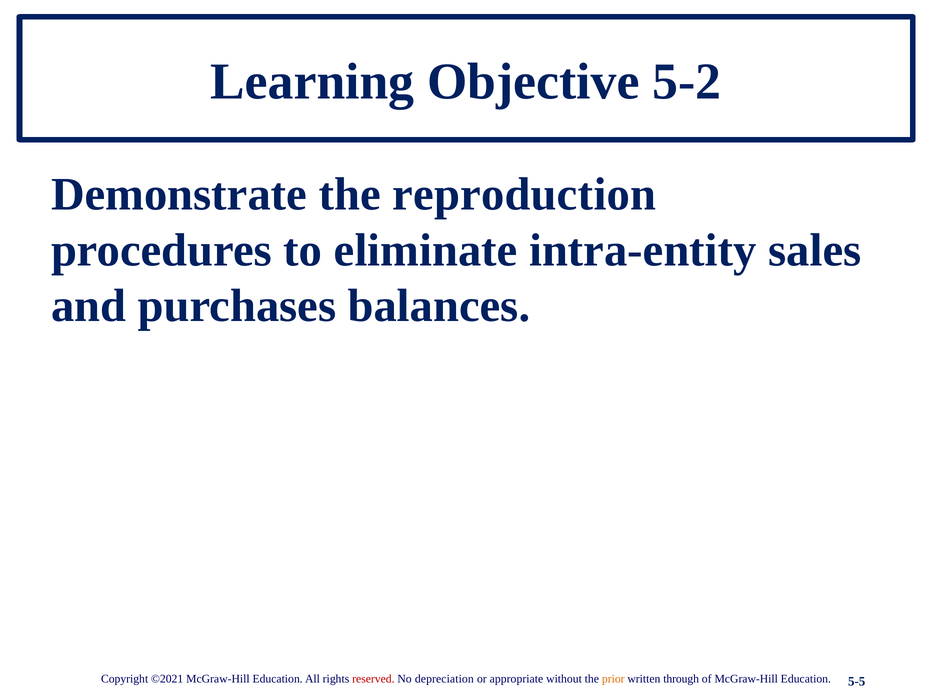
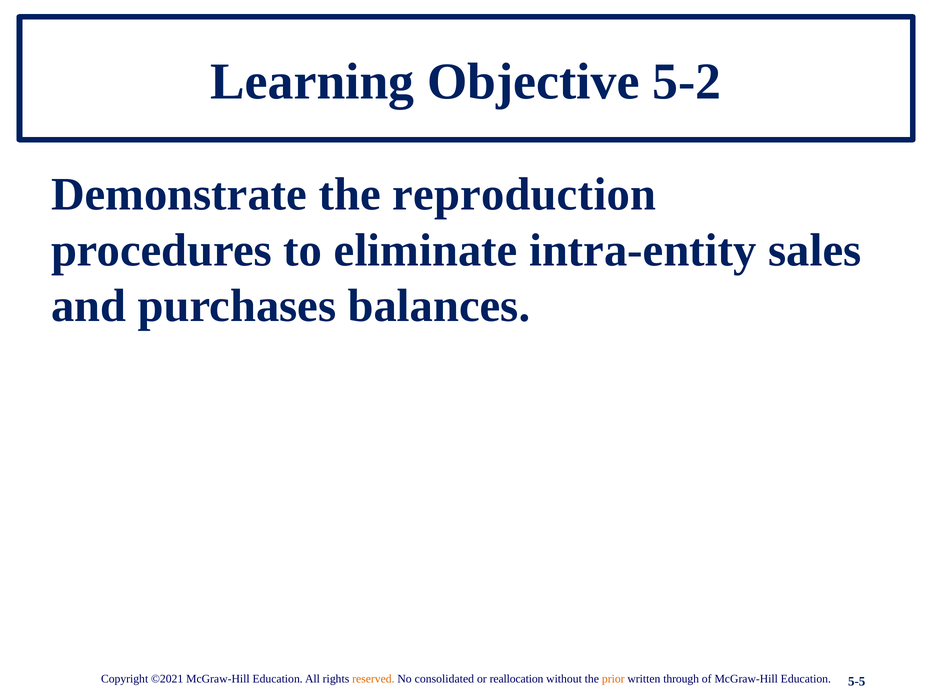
reserved colour: red -> orange (373, 679)
depreciation: depreciation -> consolidated (444, 679)
appropriate: appropriate -> reallocation (517, 679)
